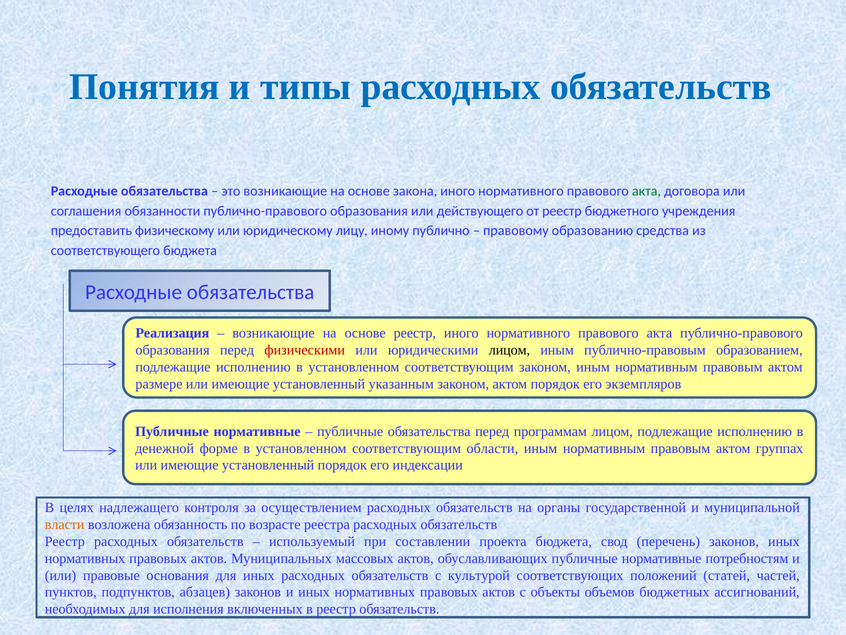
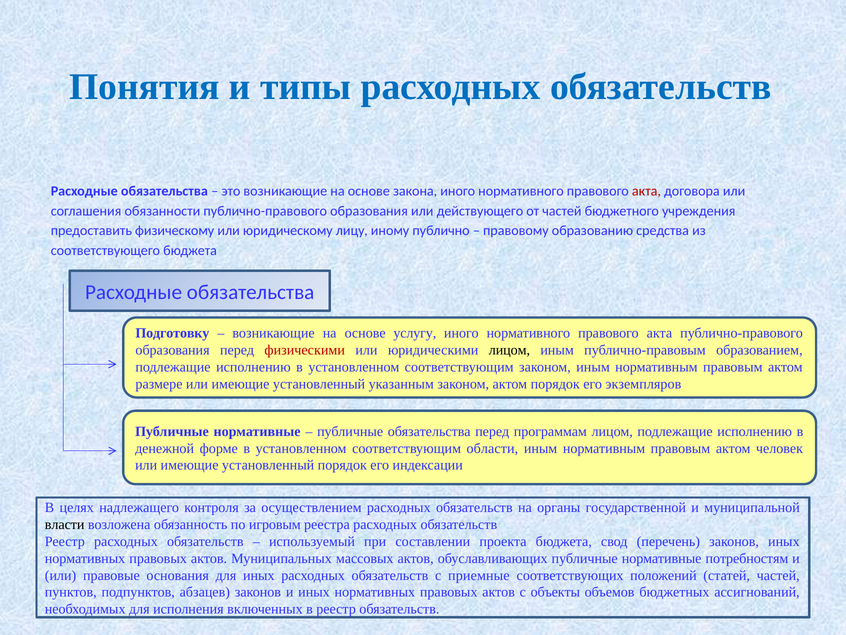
акта colour: green -> red (646, 191)
от реестр: реестр -> частей (562, 211)
Реализация: Реализация -> Подготовку (172, 333)
основе реестр: реестр -> услугу (415, 333)
группах: группах -> человек (780, 448)
власти colour: orange -> black (65, 524)
возрасте: возрасте -> игровым (275, 524)
культурой: культурой -> приемные (479, 575)
